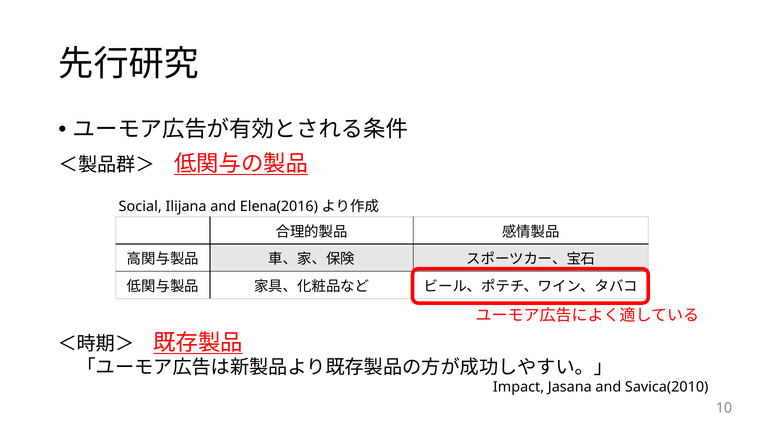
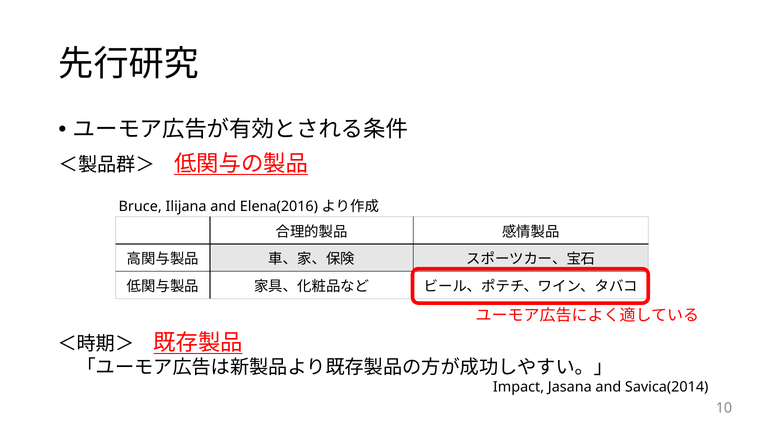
Social: Social -> Bruce (140, 207)
Savica(2010: Savica(2010 -> Savica(2014 (667, 388)
